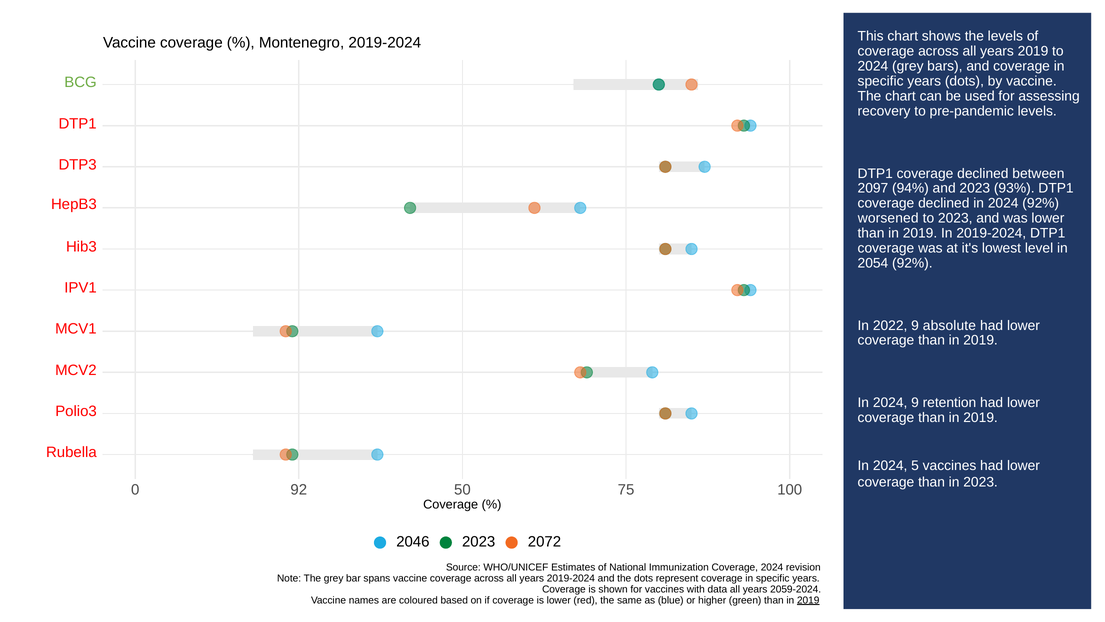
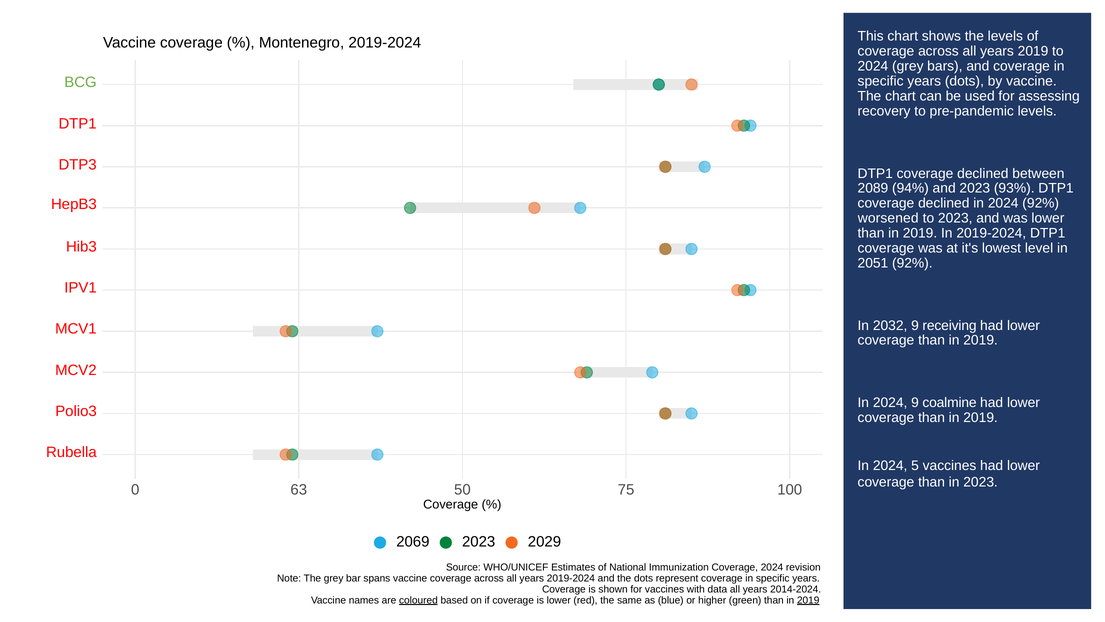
2097: 2097 -> 2089 (873, 188)
2054: 2054 -> 2051 (873, 263)
2022: 2022 -> 2032 (890, 325)
absolute: absolute -> receiving (950, 325)
retention: retention -> coalmine (950, 403)
92: 92 -> 63 (299, 489)
2046: 2046 -> 2069 (413, 542)
2072: 2072 -> 2029 (544, 542)
2059-2024: 2059-2024 -> 2014-2024 (796, 589)
coloured underline: none -> present (418, 600)
